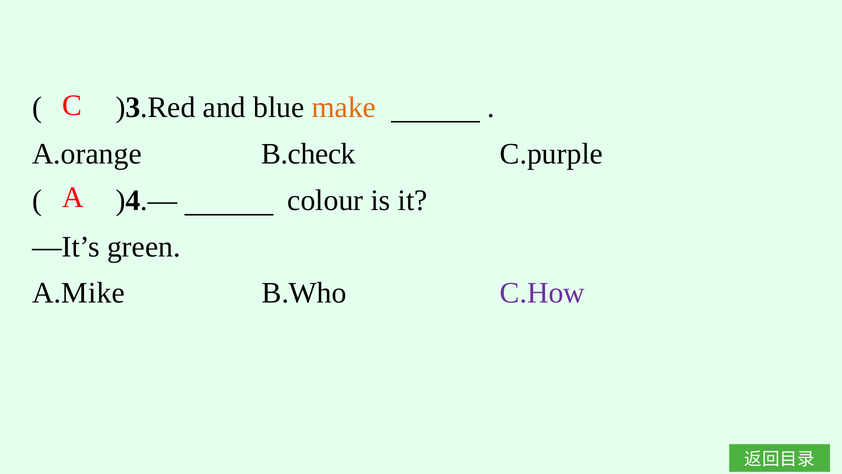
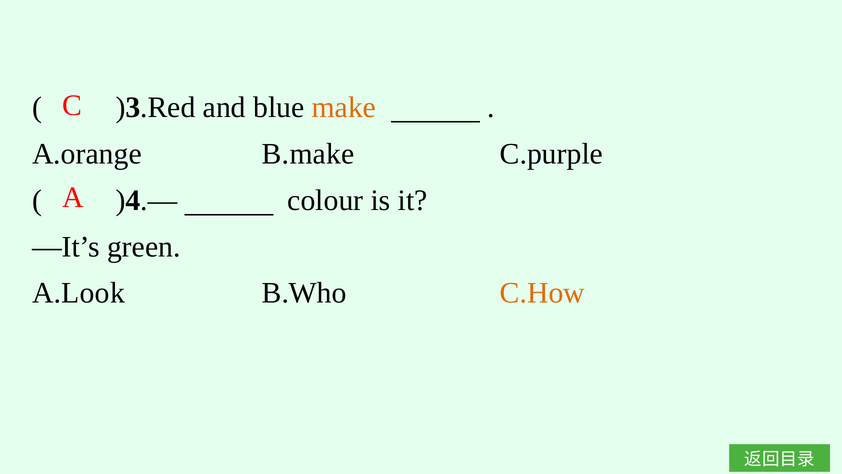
B.check: B.check -> B.make (308, 154)
A.Mike: A.Mike -> A.Look (79, 293)
C.How colour: purple -> orange (542, 293)
